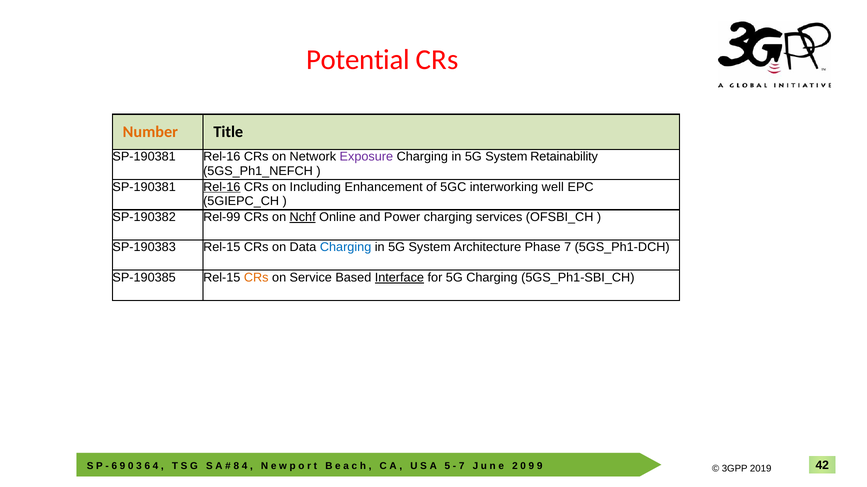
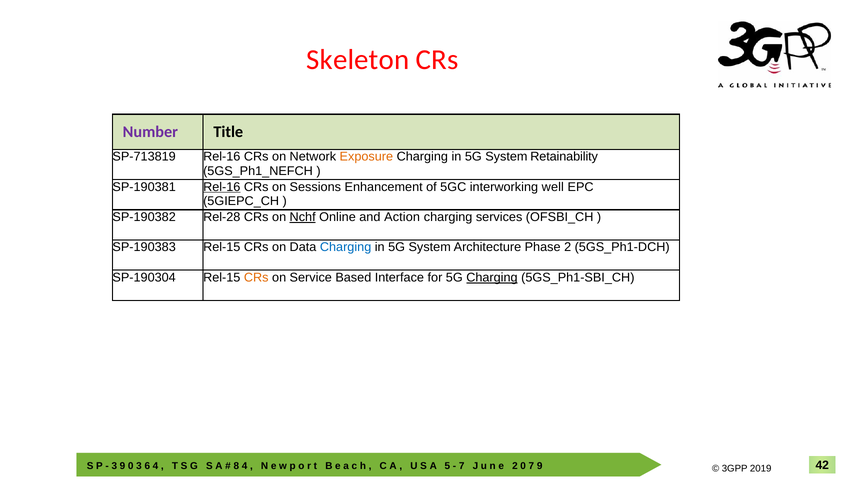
Potential: Potential -> Skeleton (358, 60)
Number colour: orange -> purple (150, 132)
SP-190381: SP-190381 -> SP-713819 (144, 157)
Exposure colour: purple -> orange (366, 157)
Including: Including -> Sessions (315, 187)
Rel-99: Rel-99 -> Rel-28 (222, 217)
Power: Power -> Action (402, 217)
Phase 7: 7 -> 2 (568, 248)
SP-190385: SP-190385 -> SP-190304 (144, 278)
Interface underline: present -> none (399, 278)
Charging underline: none -> present (492, 278)
6: 6 -> 3 (114, 467)
9: 9 -> 7 (531, 467)
